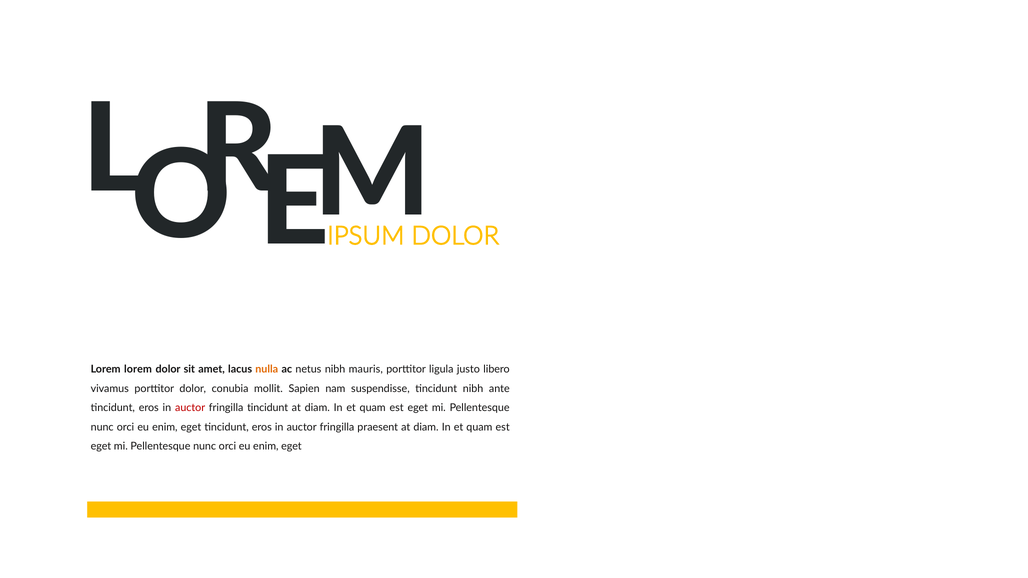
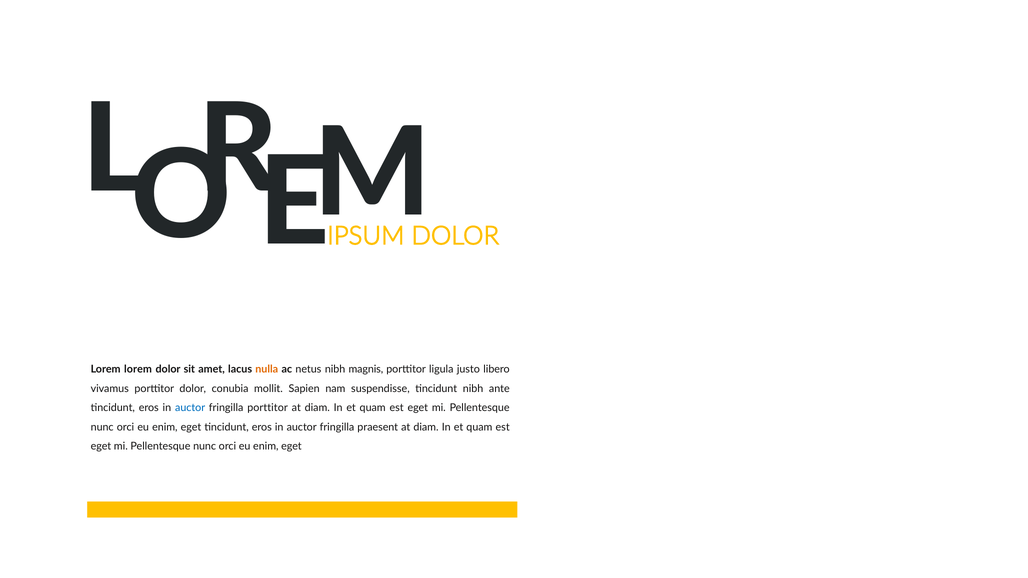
mauris: mauris -> magnis (366, 369)
auctor colour: red -> blue (190, 408)
fringilla tincidunt: tincidunt -> porttitor (268, 408)
